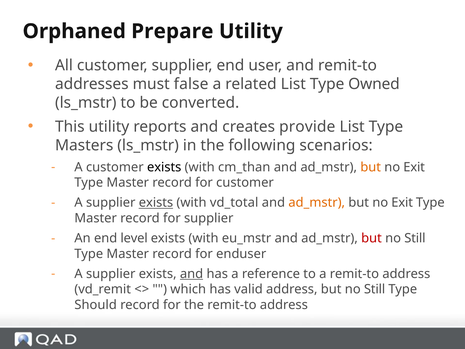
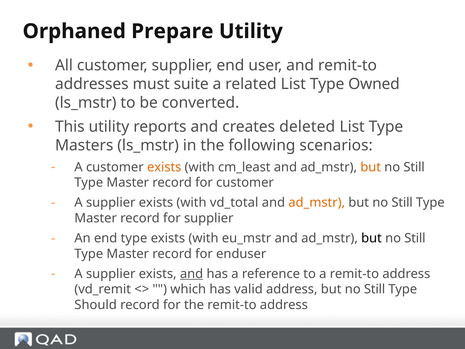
false: false -> suite (191, 84)
provide: provide -> deleted (307, 127)
exists colour: black -> orange (164, 167)
cm_than: cm_than -> cm_least (244, 167)
Exit: Exit -> Still (414, 167)
exists underline: present -> none (156, 203)
Exit: Exit -> Still (402, 203)
end level: level -> type (134, 238)
but colour: red -> black (371, 238)
